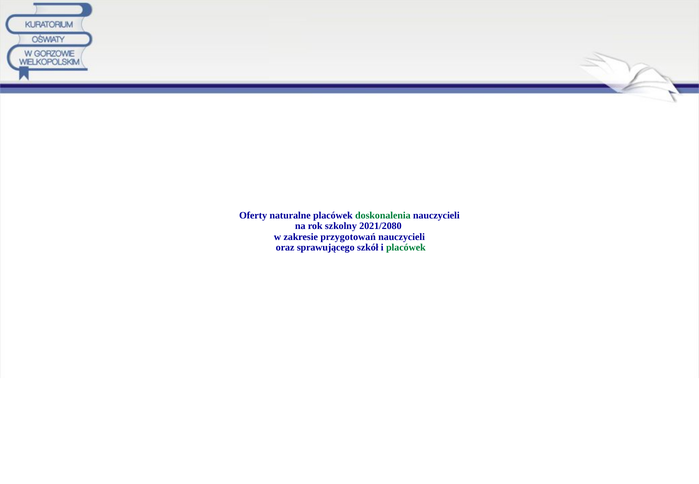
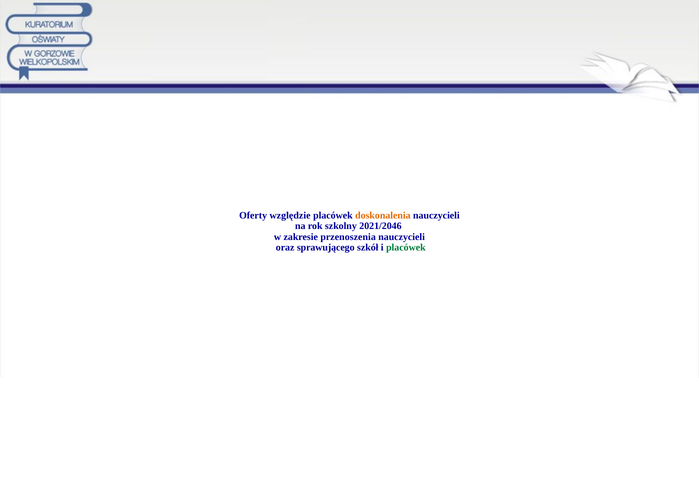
naturalne: naturalne -> względzie (290, 215)
doskonalenia colour: green -> orange (383, 215)
2021/2080: 2021/2080 -> 2021/2046 (380, 226)
przygotowań: przygotowań -> przenoszenia (348, 237)
